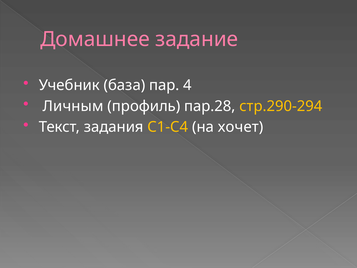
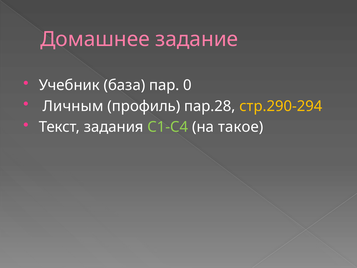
4: 4 -> 0 (187, 85)
С1-С4 colour: yellow -> light green (168, 127)
хочет: хочет -> такое (241, 127)
